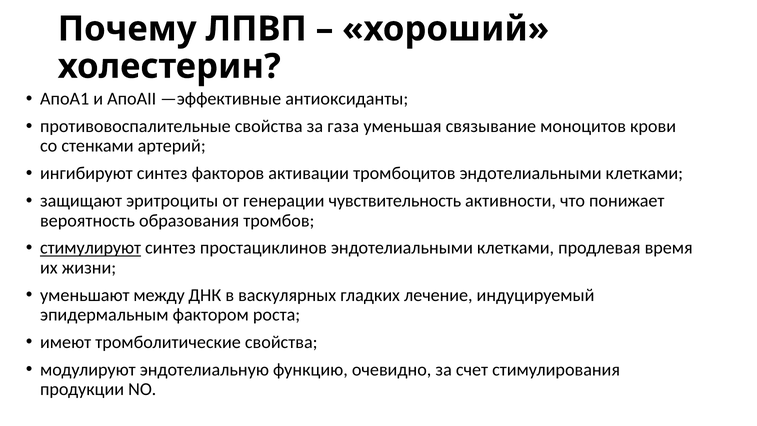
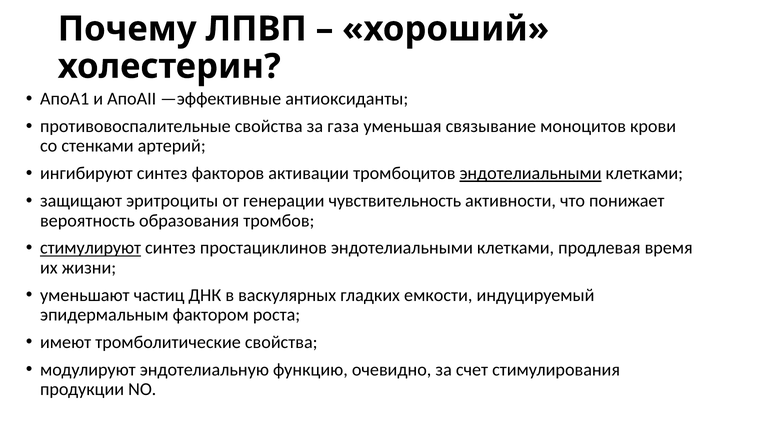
эндотелиальными underline: none -> present (531, 173)
между: между -> частиц (159, 295)
лечение: лечение -> емкости (438, 295)
